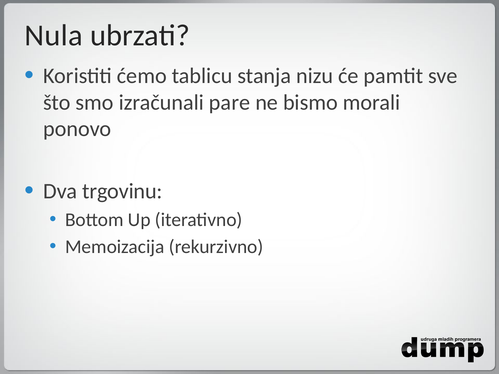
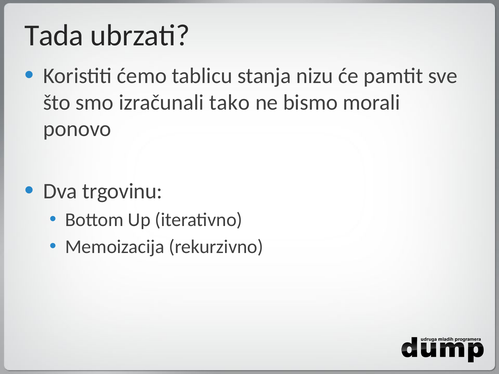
Nula: Nula -> Tada (54, 35)
pare: pare -> tako (229, 102)
